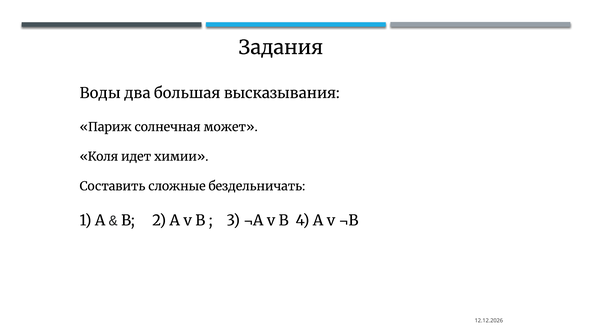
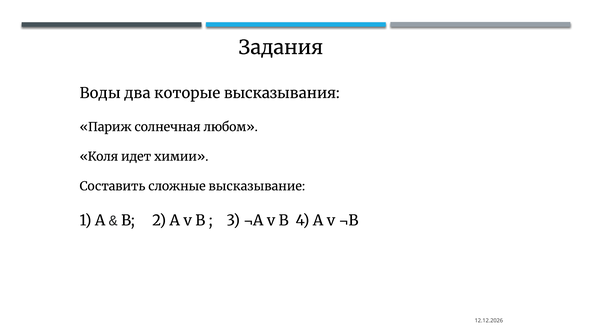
большая: большая -> которые (187, 93)
может: может -> любом (231, 127)
бездельничать: бездельничать -> высказывание (257, 186)
